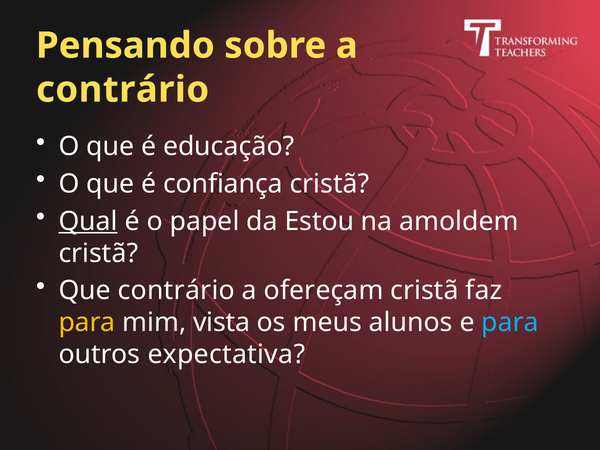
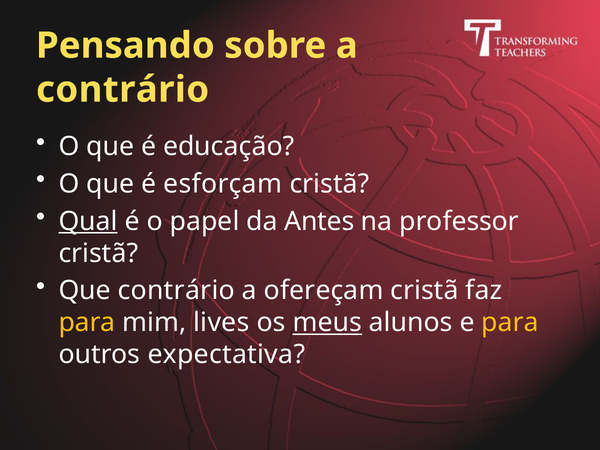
confiança: confiança -> esforçam (223, 184)
Estou: Estou -> Antes (319, 221)
amoldem: amoldem -> professor (459, 221)
vista: vista -> lives (221, 323)
meus underline: none -> present (327, 323)
para colour: light blue -> yellow (510, 323)
